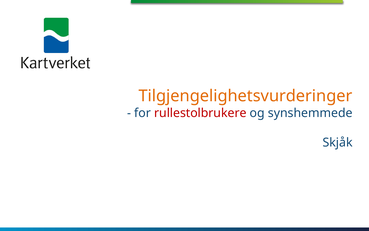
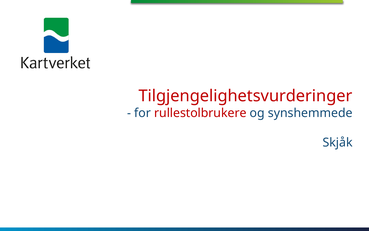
Tilgjengelighetsvurderinger colour: orange -> red (245, 96)
